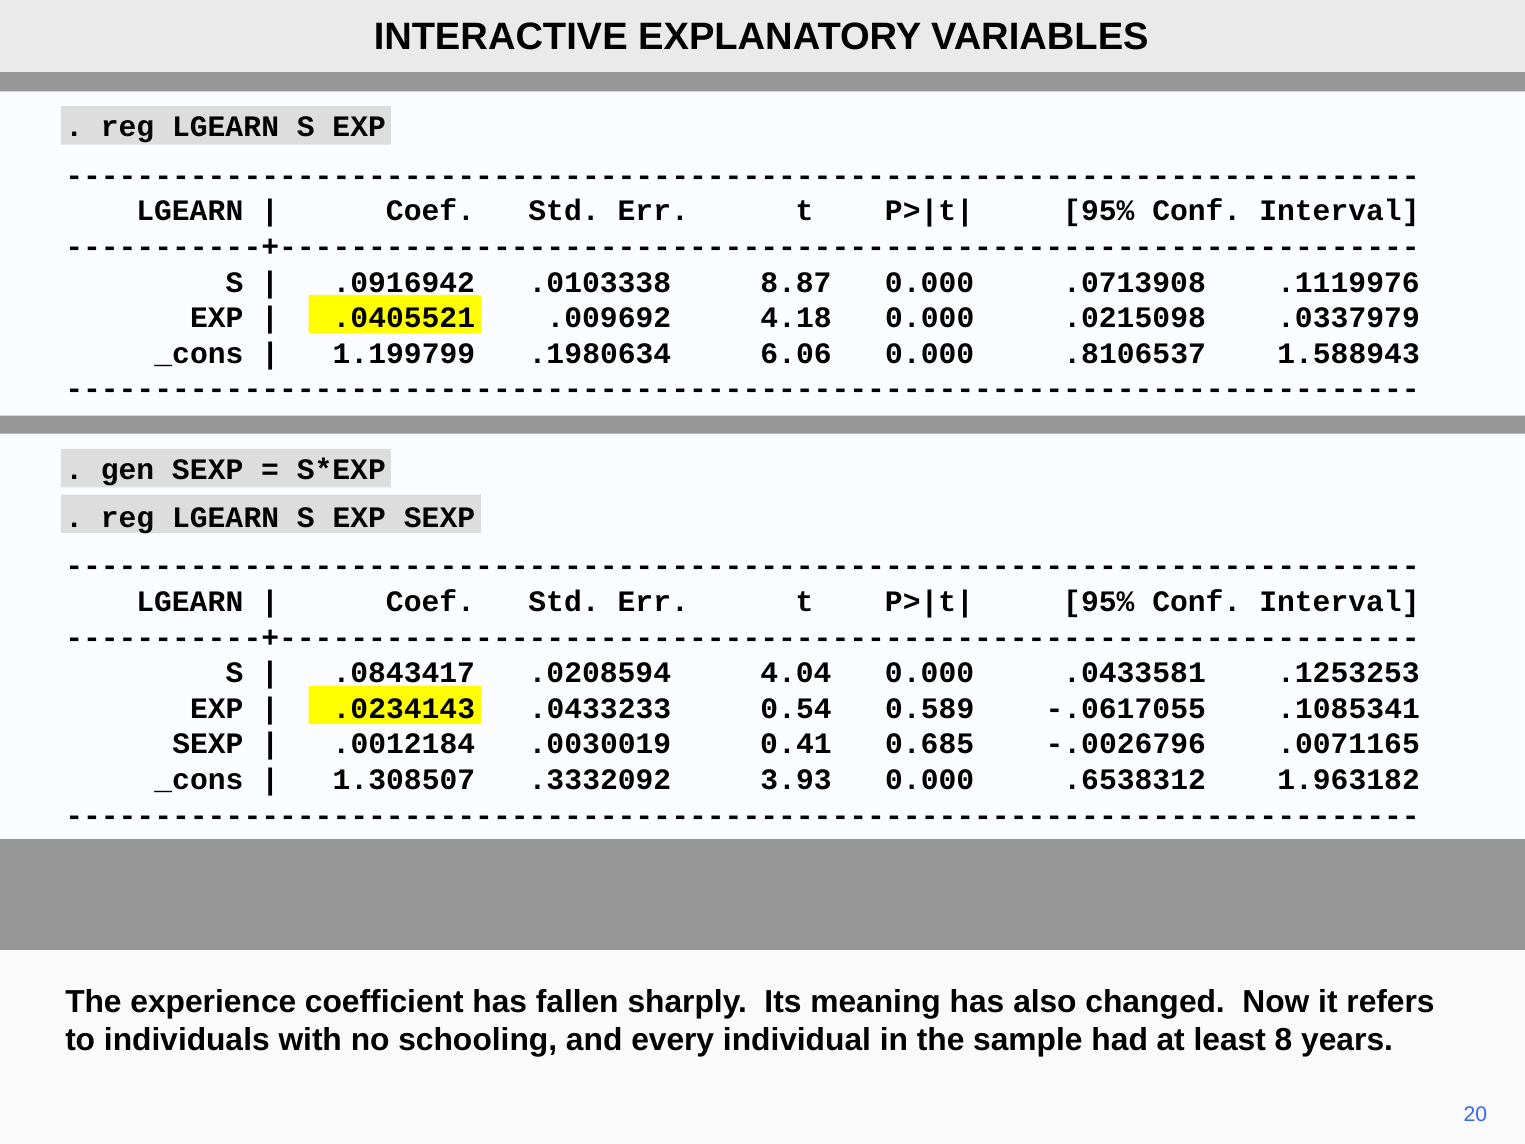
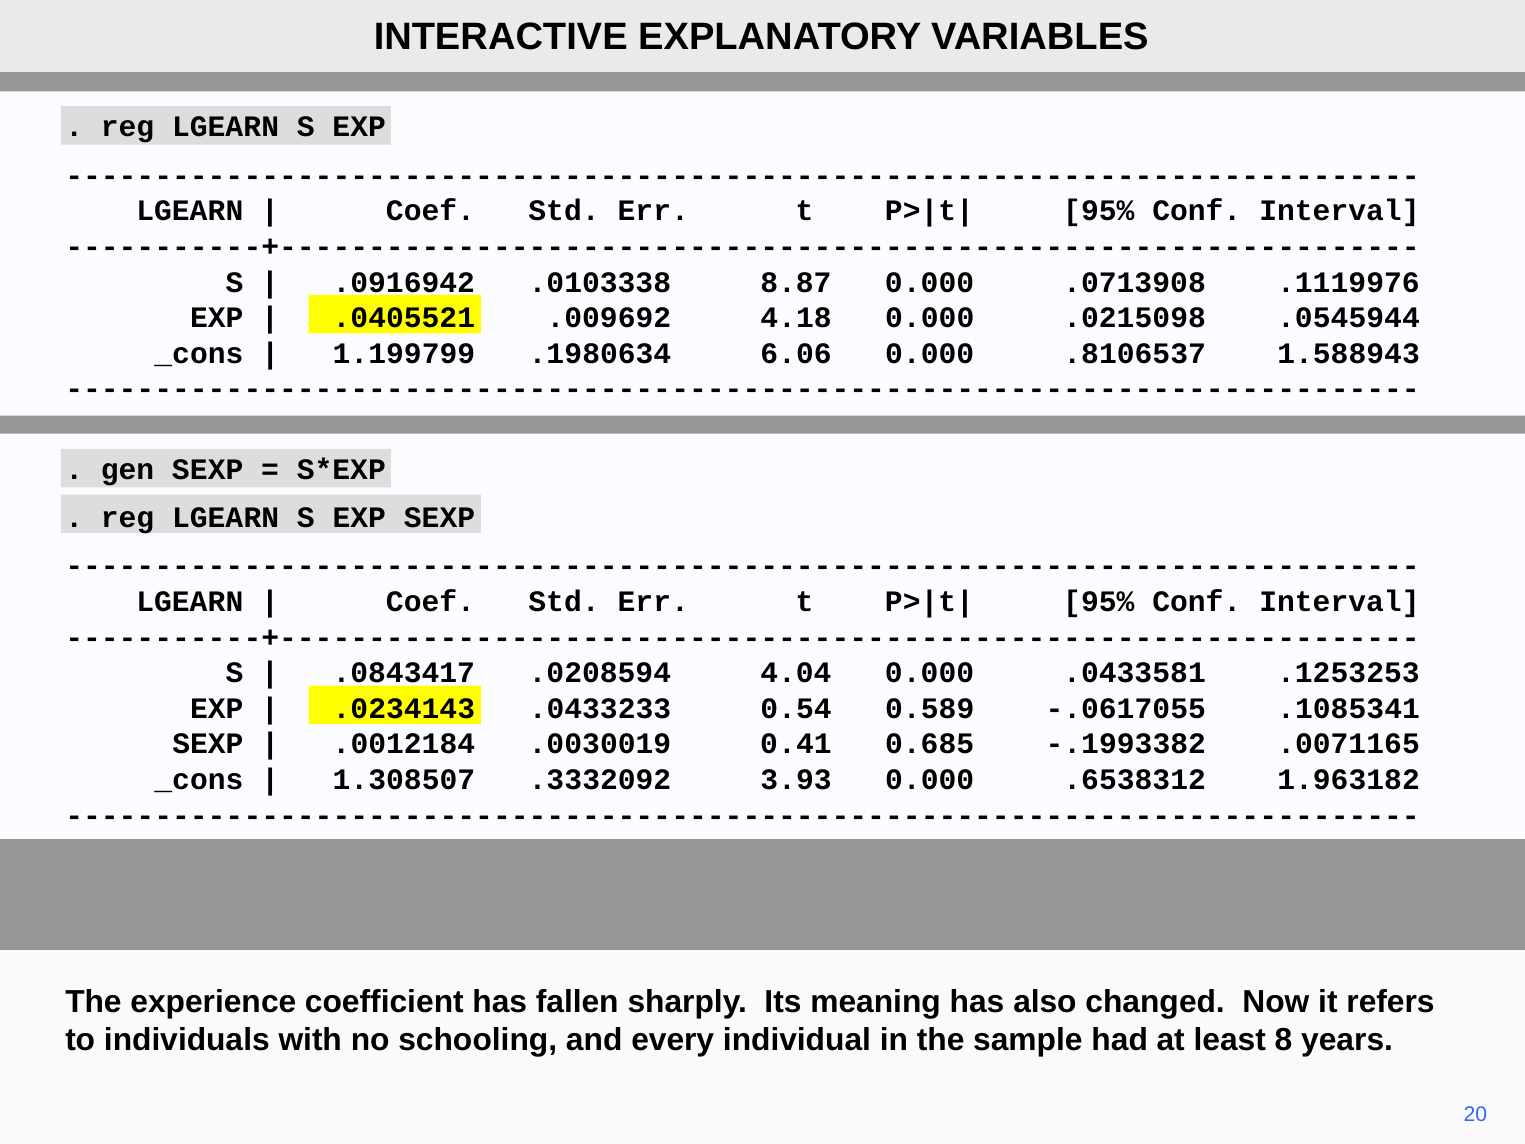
.0337979: .0337979 -> .0545944 (1348, 318)
-.0026796: -.0026796 -> -.1993382 (1126, 744)
